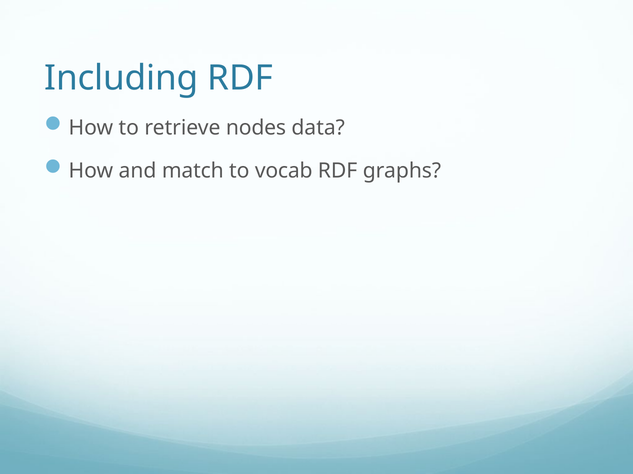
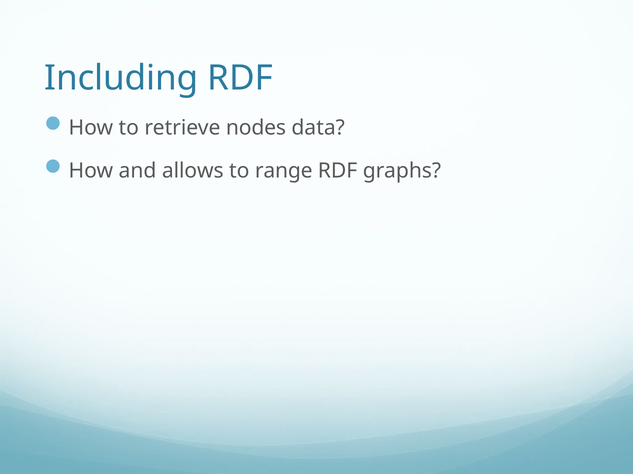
match: match -> allows (193, 171)
vocab: vocab -> range (284, 171)
